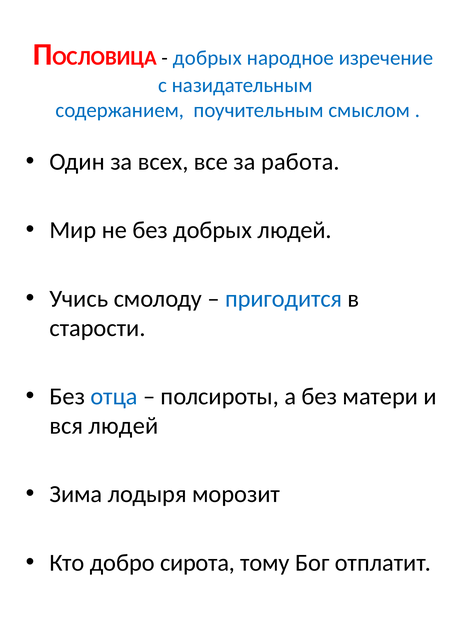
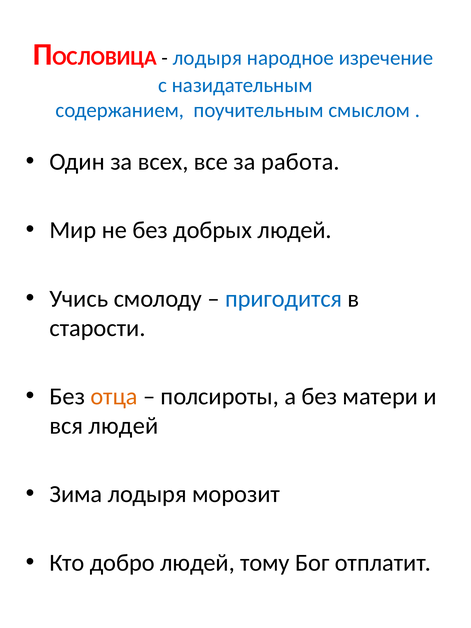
добрых: добрых -> лодыря (207, 58)
отца colour: blue -> orange (114, 396)
добро сирота: сирота -> людей (197, 563)
